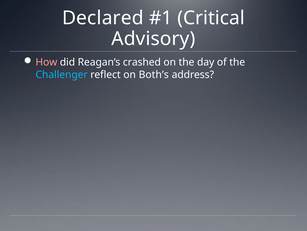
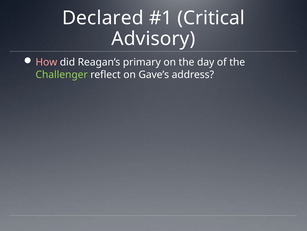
crashed: crashed -> primary (142, 62)
Challenger colour: light blue -> light green (62, 74)
Both’s: Both’s -> Gave’s (154, 74)
